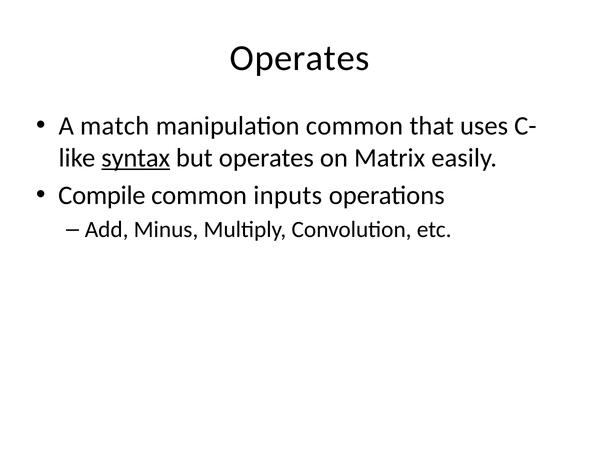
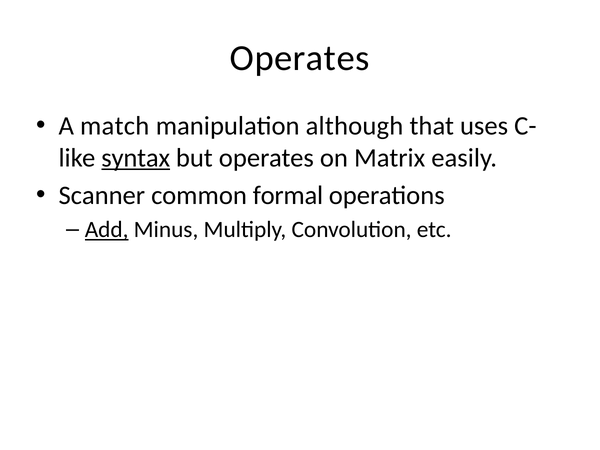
manipulation common: common -> although (354, 126)
Compile: Compile -> Scanner (102, 195)
inputs: inputs -> formal (288, 195)
Add underline: none -> present (107, 230)
